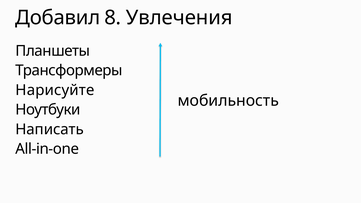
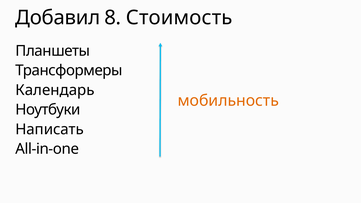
Увлечения: Увлечения -> Стоимость (179, 18)
Нарисуйте: Нарисуйте -> Календарь (55, 90)
мобильность colour: black -> orange (228, 101)
